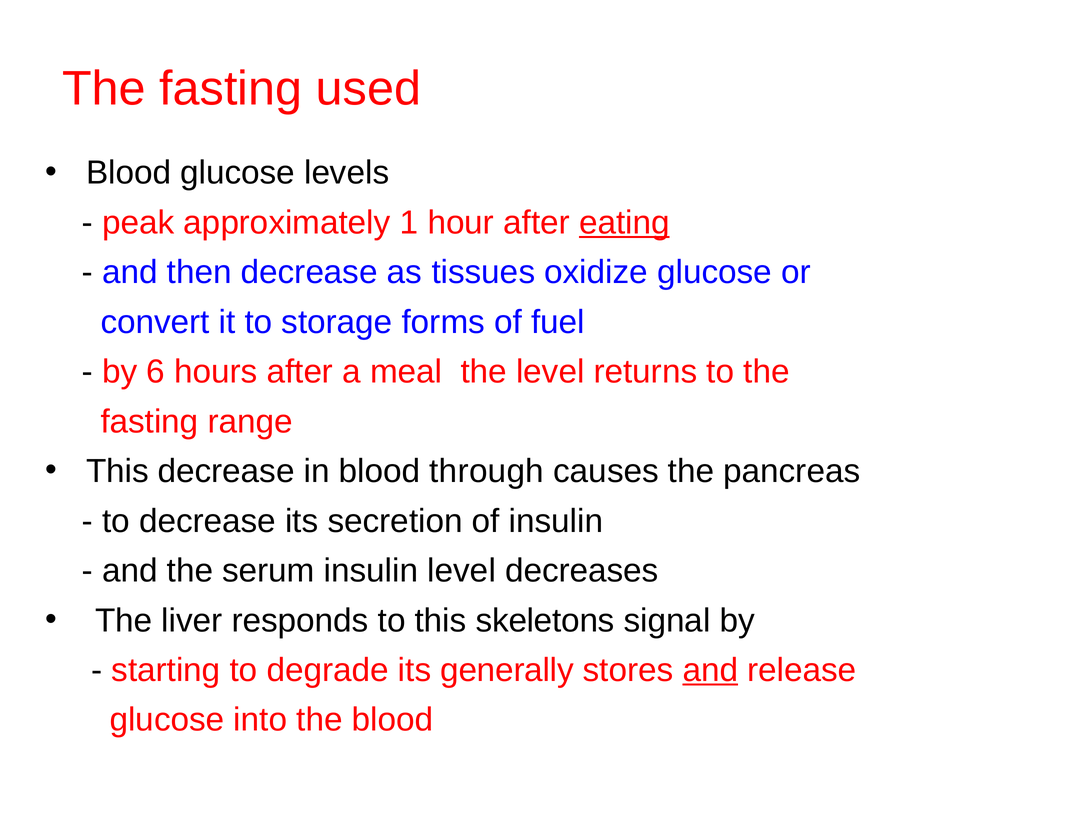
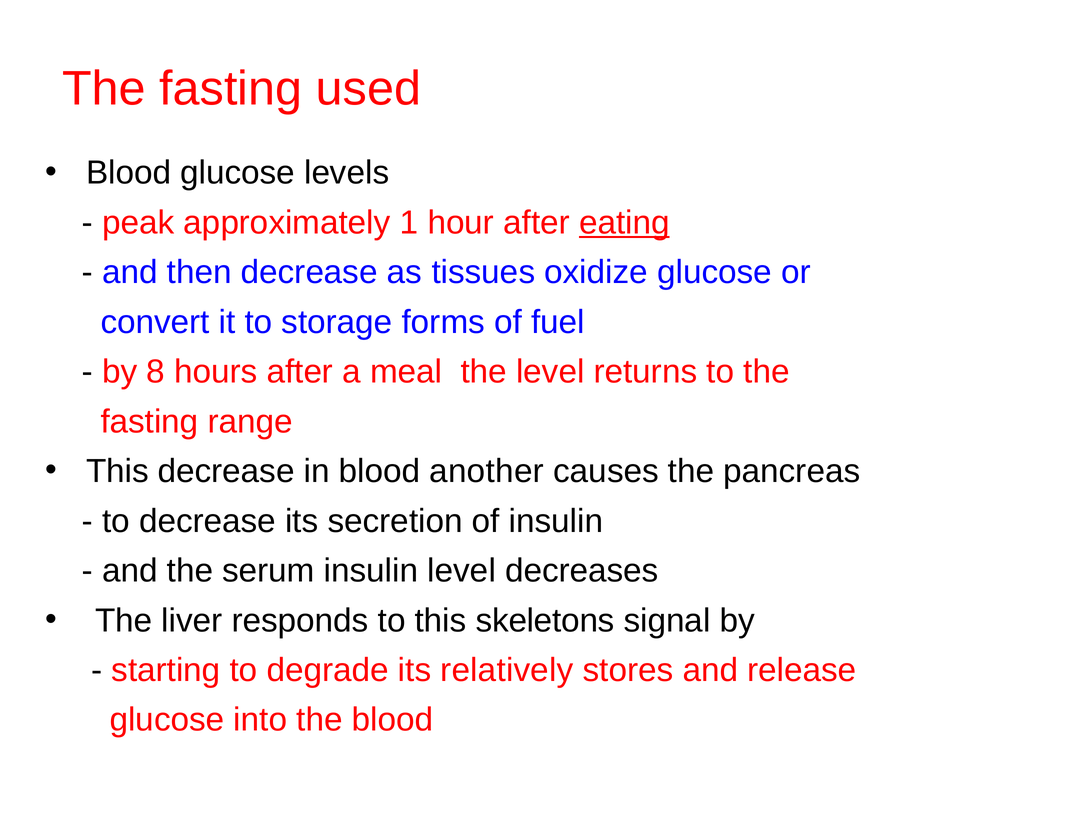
6: 6 -> 8 (156, 372)
through: through -> another (487, 471)
generally: generally -> relatively (507, 670)
and underline: present -> none (710, 670)
